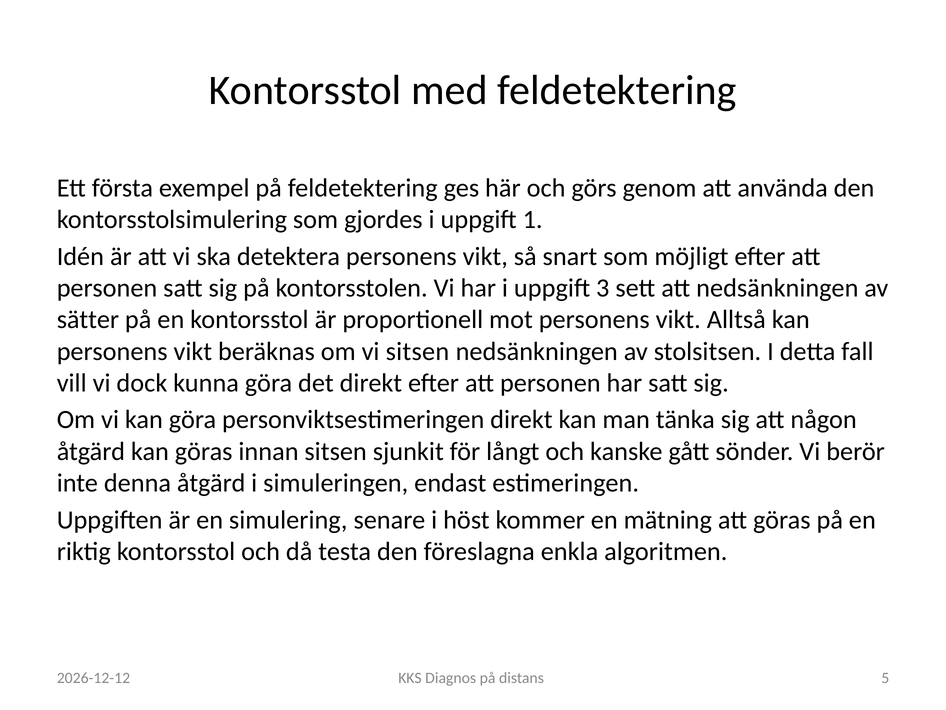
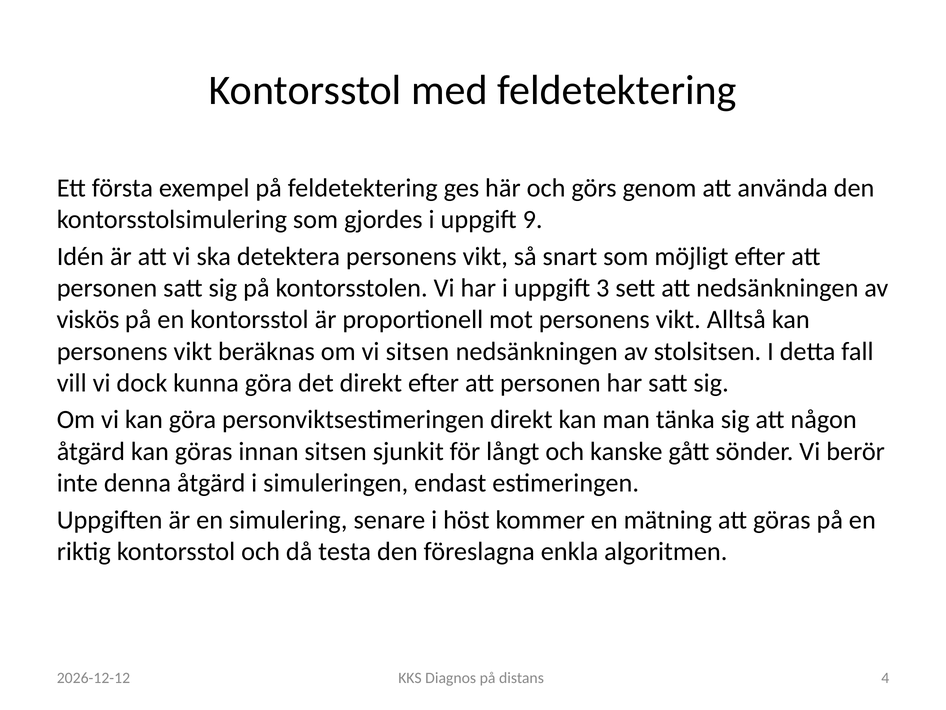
1: 1 -> 9 (533, 220)
sätter: sätter -> viskös (88, 320)
5: 5 -> 4 (885, 677)
